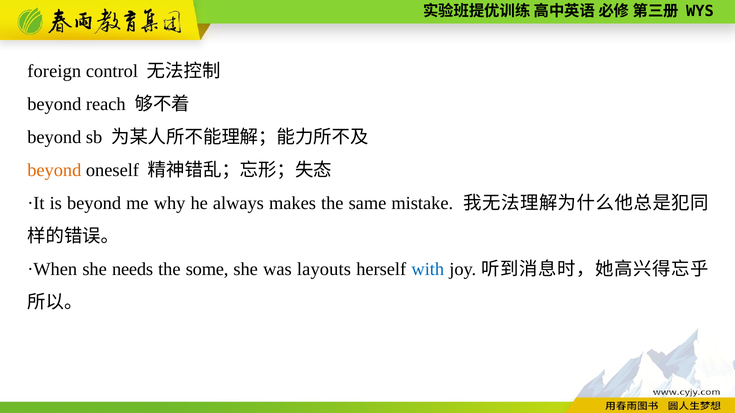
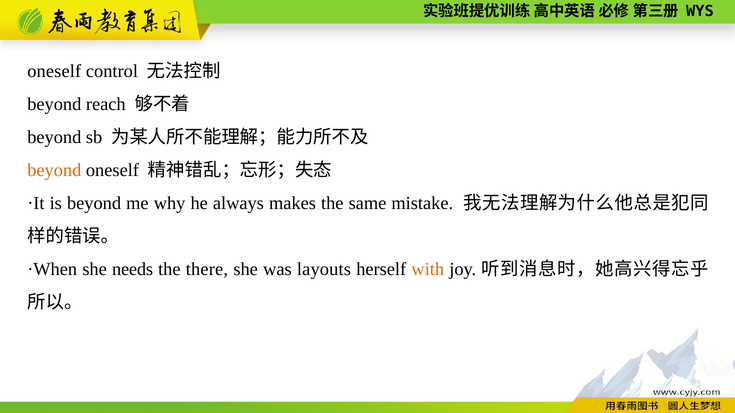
foreign: foreign -> oneself (54, 71)
some: some -> there (207, 270)
with colour: blue -> orange (428, 270)
